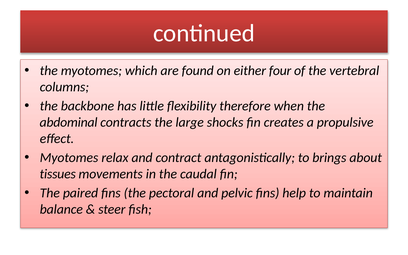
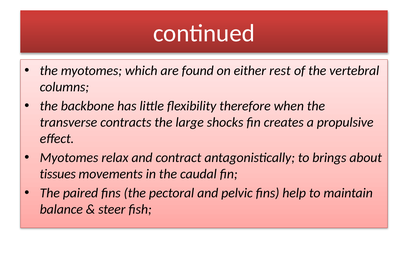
four: four -> rest (280, 71)
abdominal: abdominal -> transverse (69, 122)
